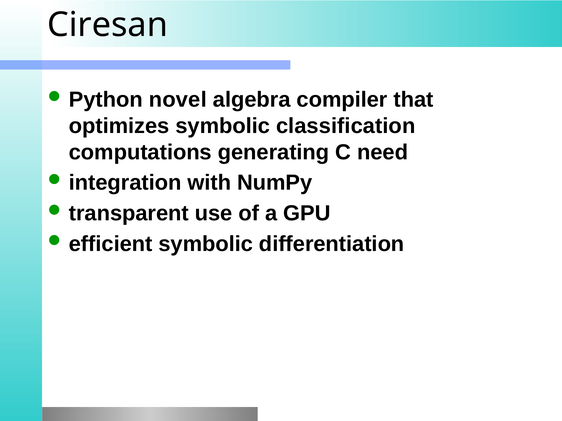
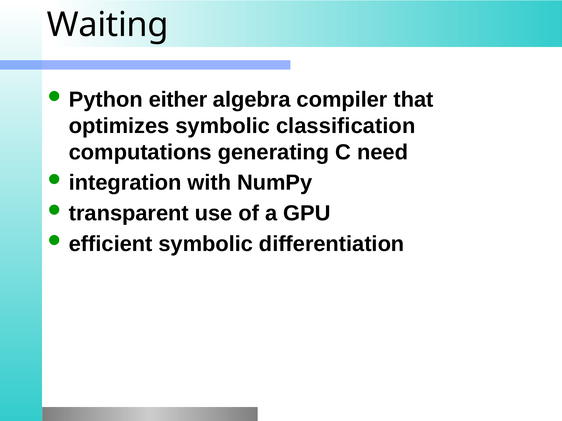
Ciresan: Ciresan -> Waiting (108, 25)
novel: novel -> either (178, 100)
